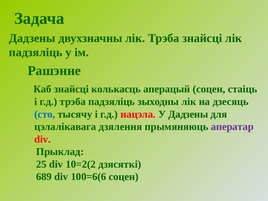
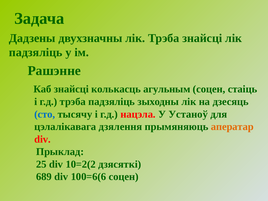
аперацый: аперацый -> агульным (167, 89)
У Дадзены: Дадзены -> Устаноў (188, 114)
аператар colour: purple -> orange (232, 127)
